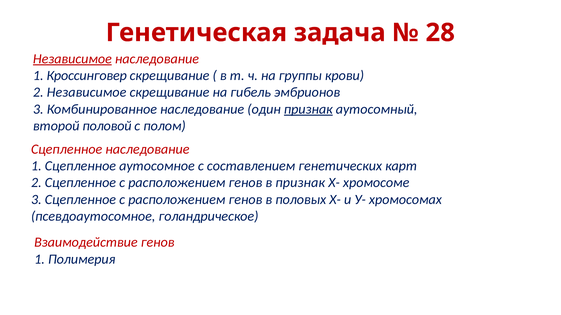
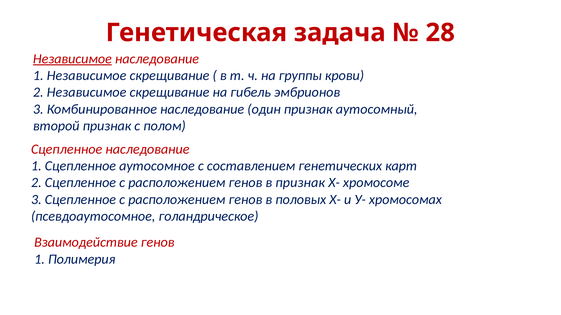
1 Кроссинговер: Кроссинговер -> Независимое (87, 76)
признак underline: present -> none (308, 109)
второй половой: половой -> признак (107, 126)
